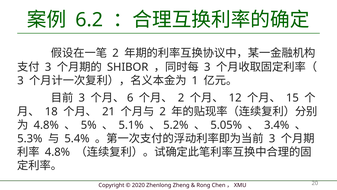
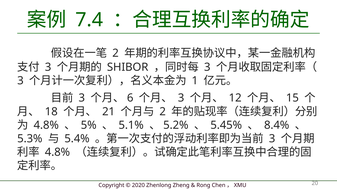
6.2: 6.2 -> 7.4 (89, 20)
2: 2 -> 3 (181, 98)
5.05%: 5.05% -> 5.45% (226, 125)
3.4%: 3.4% -> 8.4% (277, 125)
